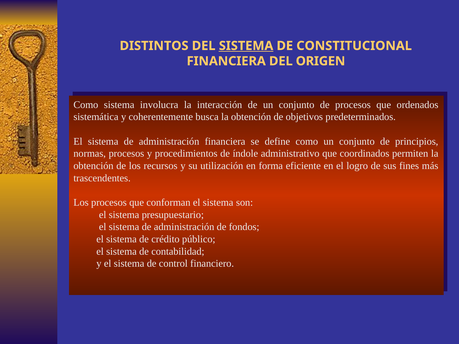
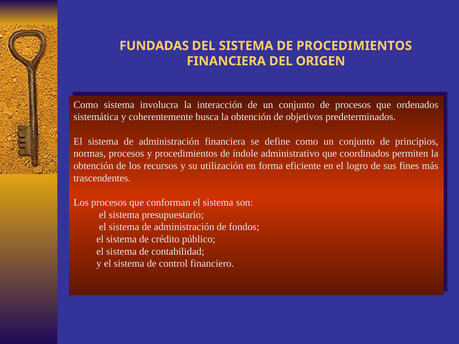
DISTINTOS: DISTINTOS -> FUNDADAS (154, 46)
SISTEMA underline: present -> none (246, 46)
DE CONSTITUCIONAL: CONSTITUCIONAL -> PROCEDIMIENTOS (354, 46)
